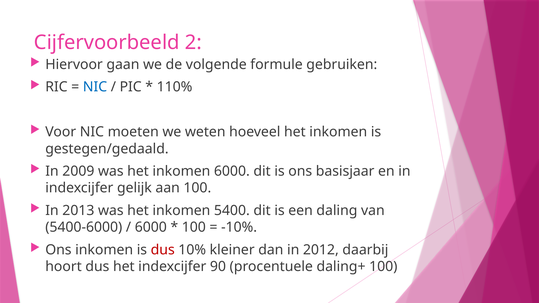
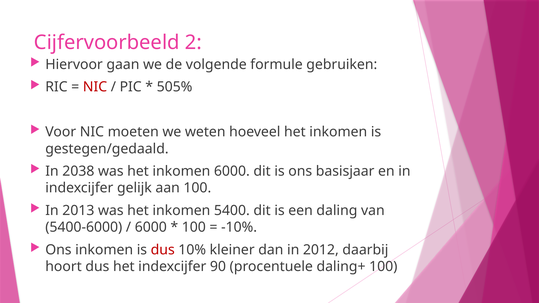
NIC colour: blue -> red (95, 87)
110%: 110% -> 505% (175, 87)
2009: 2009 -> 2038 (78, 171)
